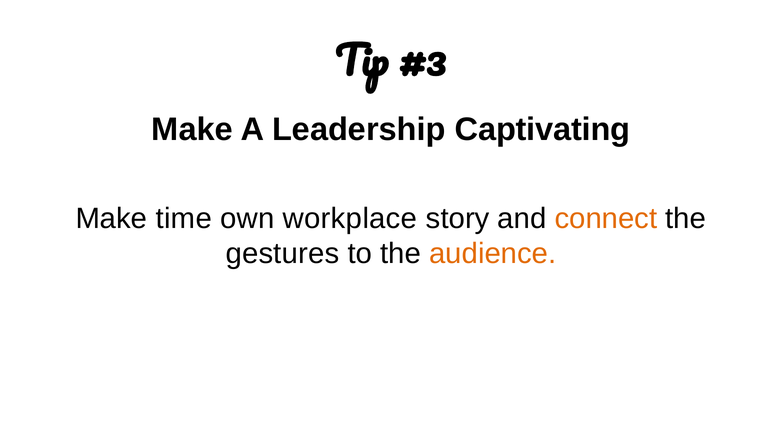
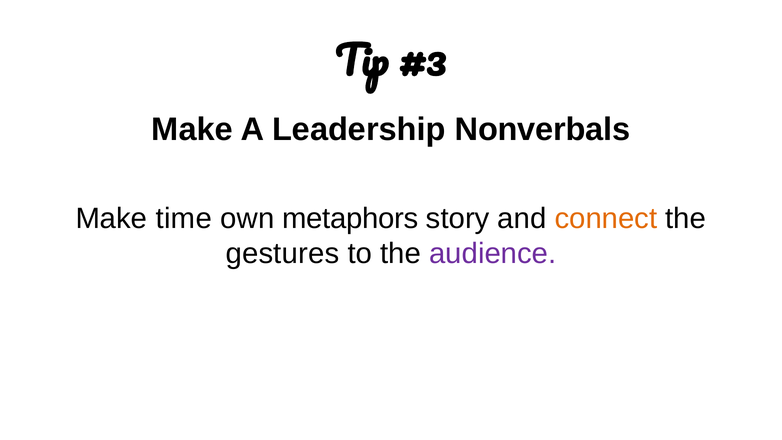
Captivating: Captivating -> Nonverbals (542, 129)
workplace: workplace -> metaphors (350, 218)
audience colour: orange -> purple (493, 254)
